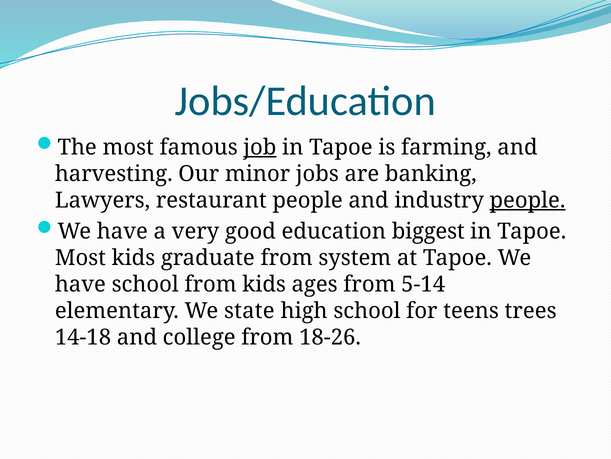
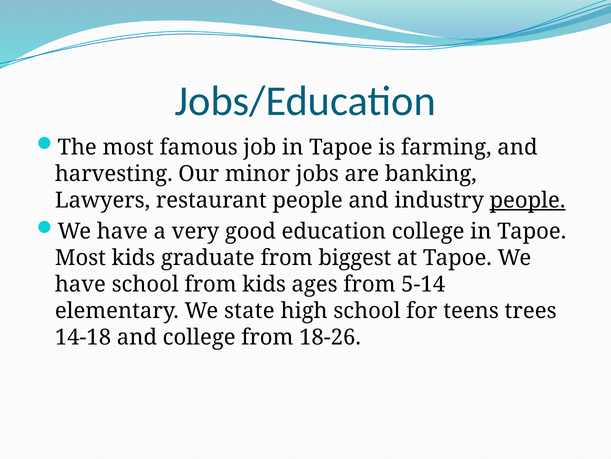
job underline: present -> none (260, 147)
education biggest: biggest -> college (428, 231)
system: system -> biggest (355, 257)
